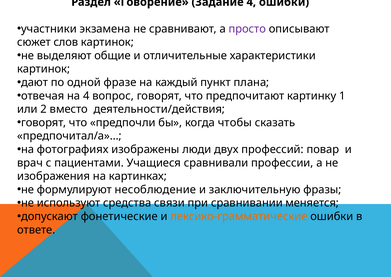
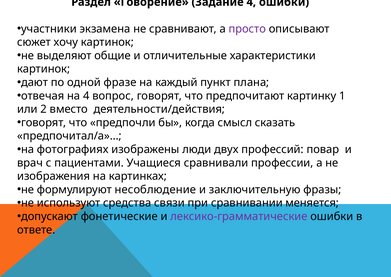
слов: слов -> хочу (66, 42)
чтобы: чтобы -> смысл (235, 122)
лексико-грамматические colour: orange -> purple (239, 216)
